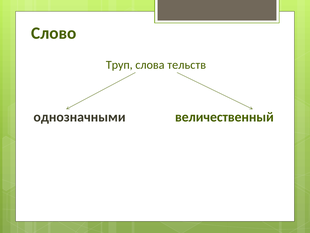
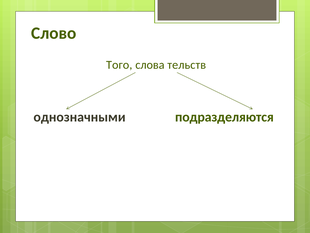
Труп: Труп -> Того (119, 65)
величественный: величественный -> подразделяются (224, 117)
